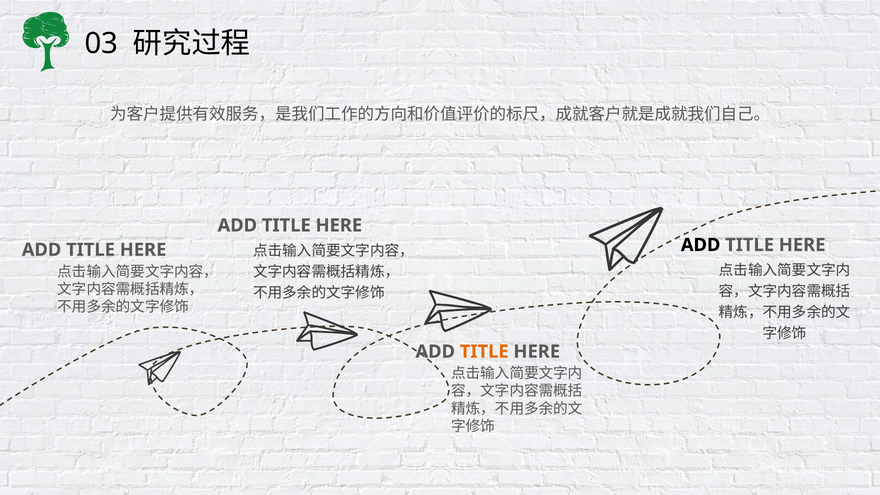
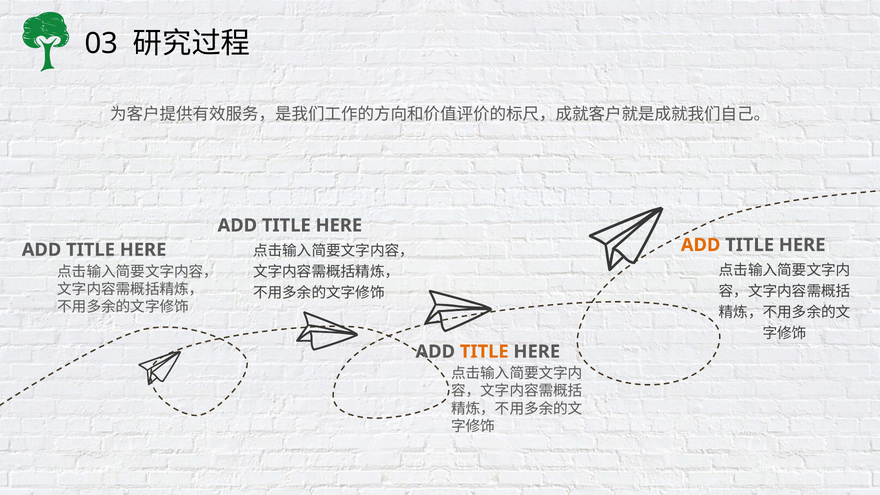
ADD colour: black -> orange (701, 245)
